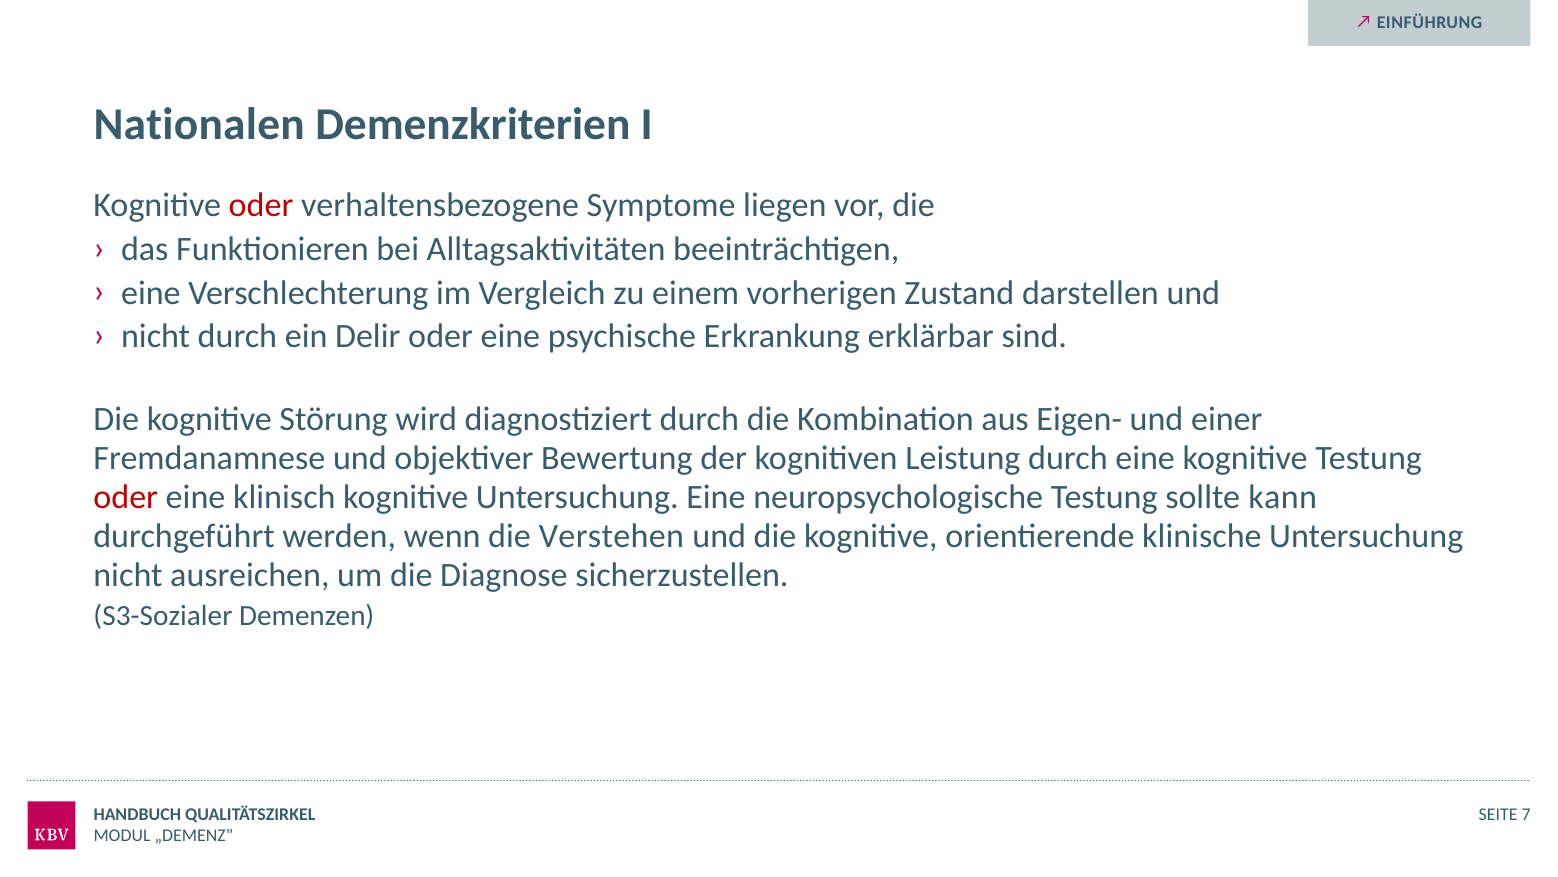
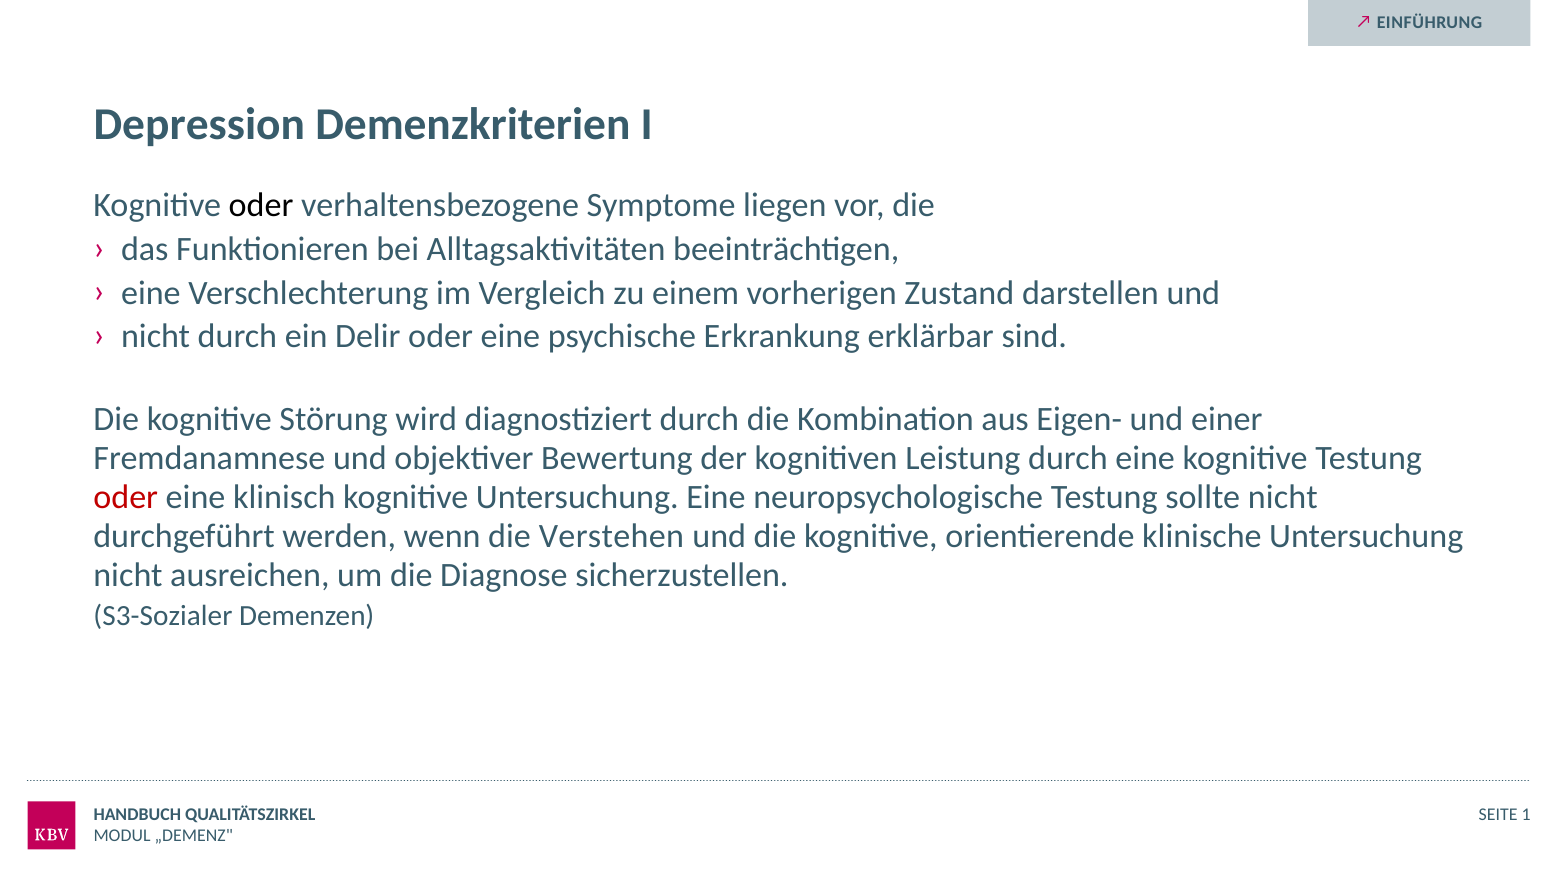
Nationalen: Nationalen -> Depression (199, 125)
oder colour: red -> black (261, 205)
sollte kann: kann -> nicht (1283, 497)
7: 7 -> 1 (1526, 814)
